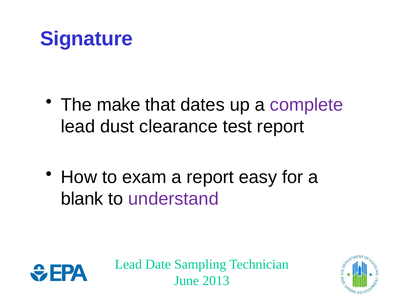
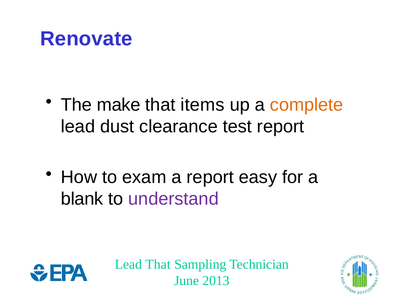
Signature: Signature -> Renovate (86, 39)
dates: dates -> items (203, 105)
complete colour: purple -> orange (307, 105)
Lead Date: Date -> That (158, 265)
